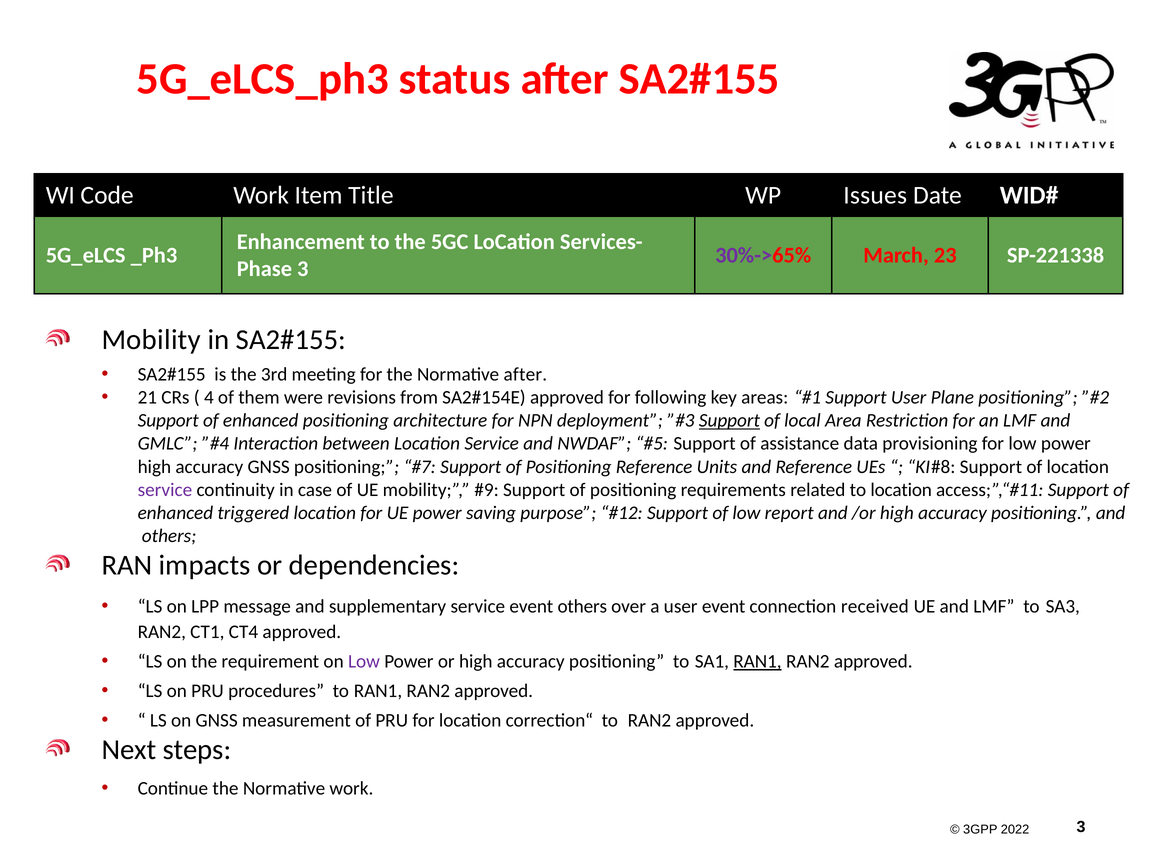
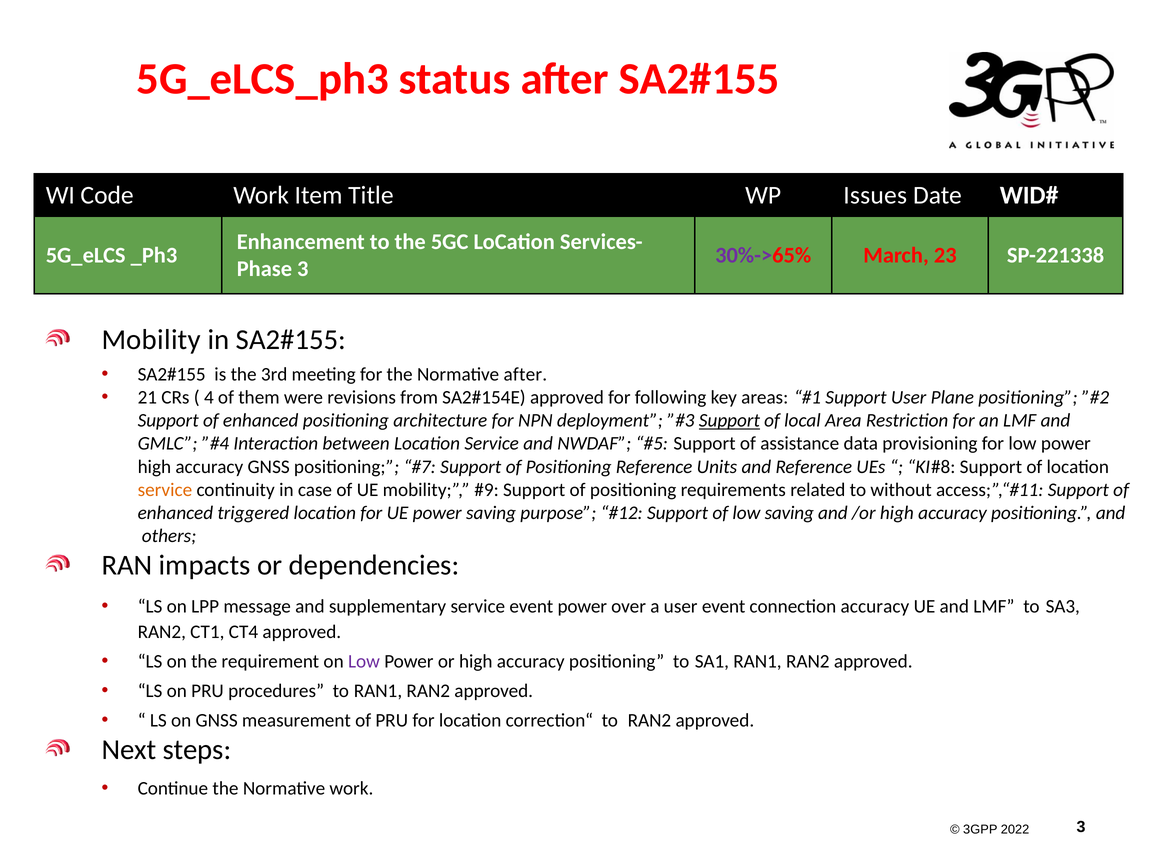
service colour: purple -> orange (165, 490)
to location: location -> without (901, 490)
low report: report -> saving (789, 513)
event others: others -> power (582, 606)
connection received: received -> accuracy (875, 606)
RAN1 underline: present -> none (757, 661)
